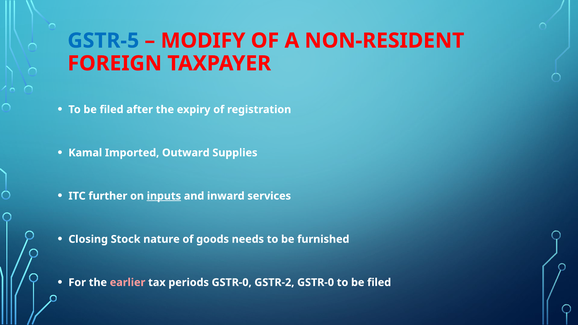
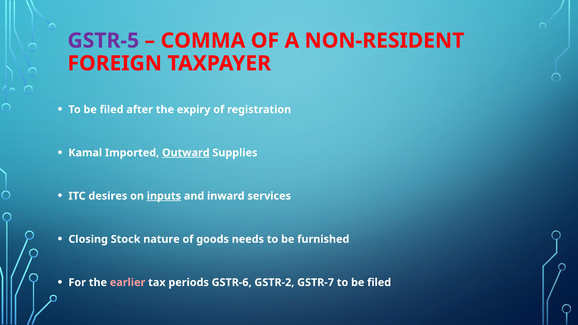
GSTR-5 colour: blue -> purple (103, 41)
MODIFY: MODIFY -> COMMA (203, 41)
Outward underline: none -> present (186, 153)
further: further -> desires (108, 196)
periods GSTR-0: GSTR-0 -> GSTR-6 (232, 283)
GSTR-2 GSTR-0: GSTR-0 -> GSTR-7 (316, 283)
